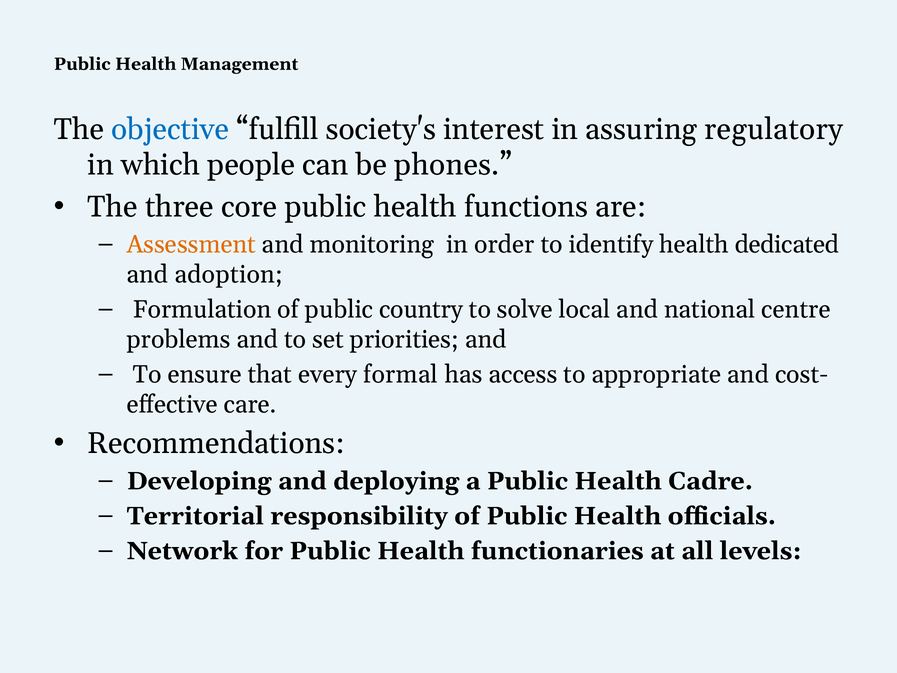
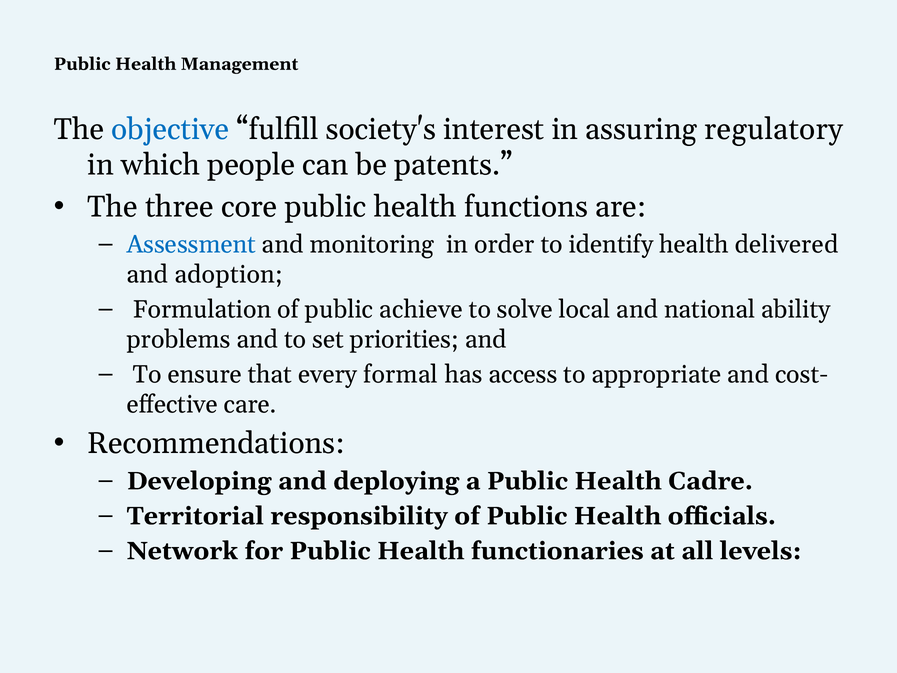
phones: phones -> patents (453, 165)
Assessment colour: orange -> blue (191, 244)
dedicated: dedicated -> delivered (787, 244)
country: country -> achieve (421, 309)
centre: centre -> ability (796, 309)
